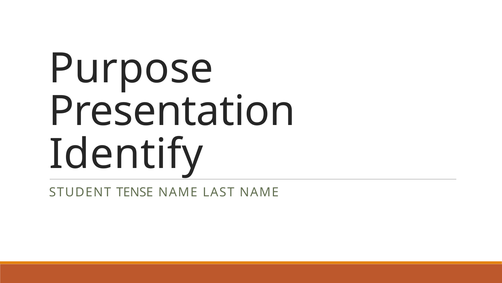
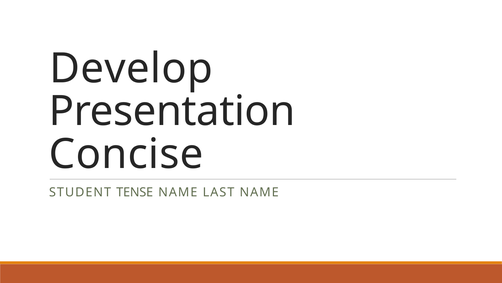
Purpose: Purpose -> Develop (131, 69)
Identify: Identify -> Concise (126, 154)
